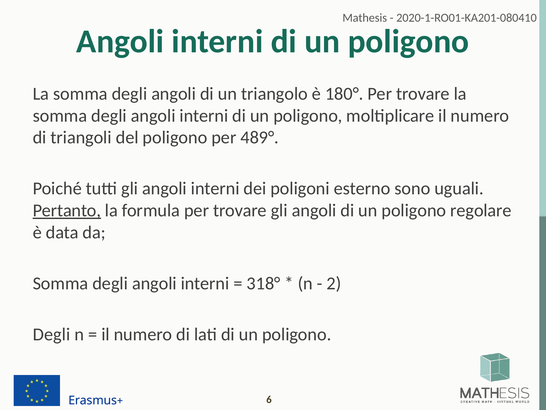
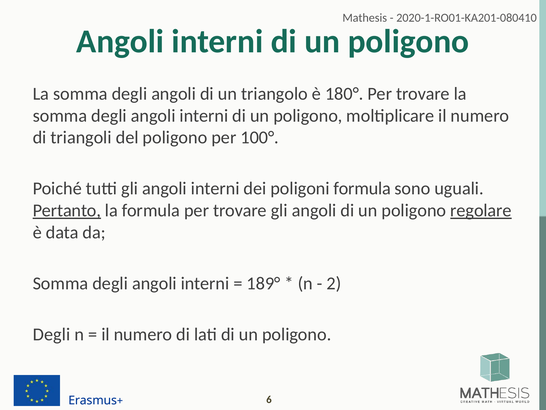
489°: 489° -> 100° (260, 137)
poligoni esterno: esterno -> formula (362, 188)
regolare underline: none -> present (481, 210)
318°: 318° -> 189° (264, 283)
